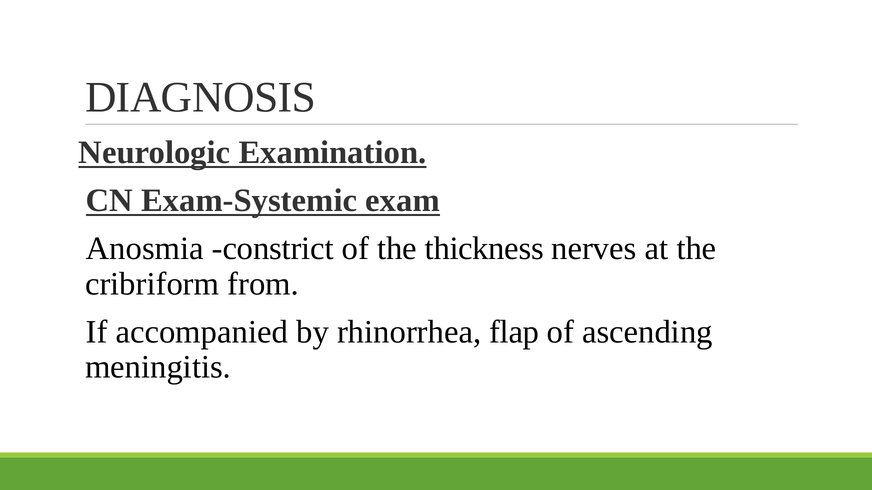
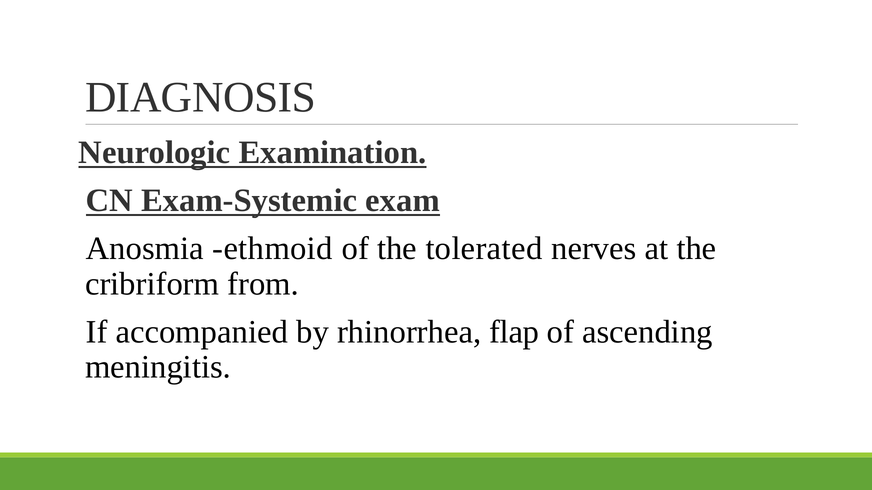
constrict: constrict -> ethmoid (273, 249)
thickness: thickness -> tolerated (484, 249)
